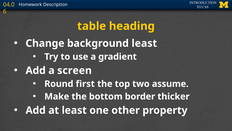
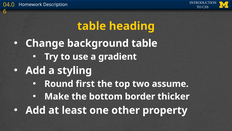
background least: least -> table (144, 43)
screen: screen -> styling (75, 70)
